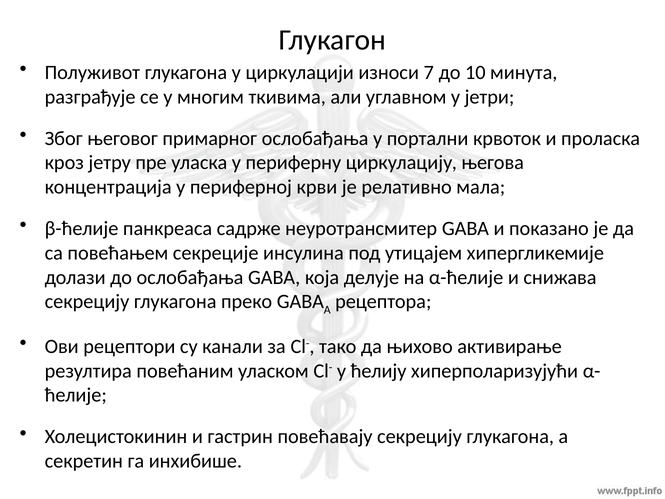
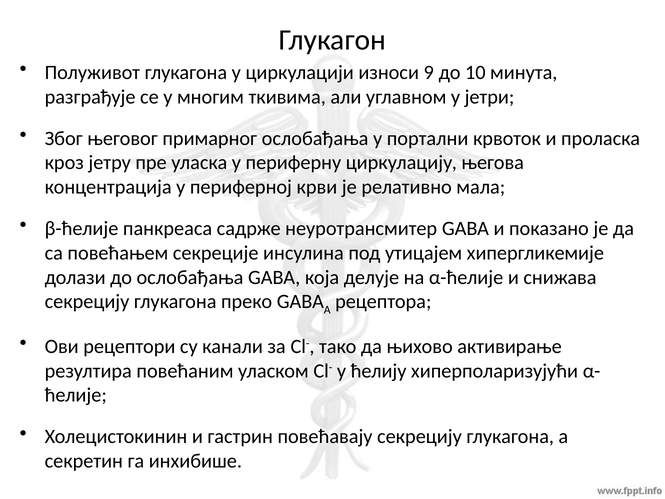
7: 7 -> 9 (429, 73)
